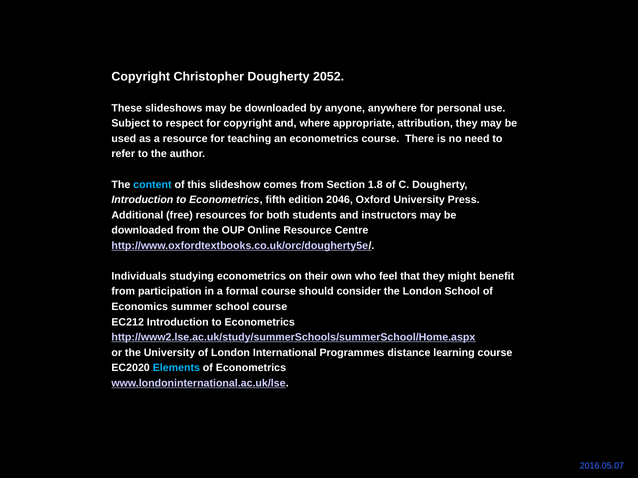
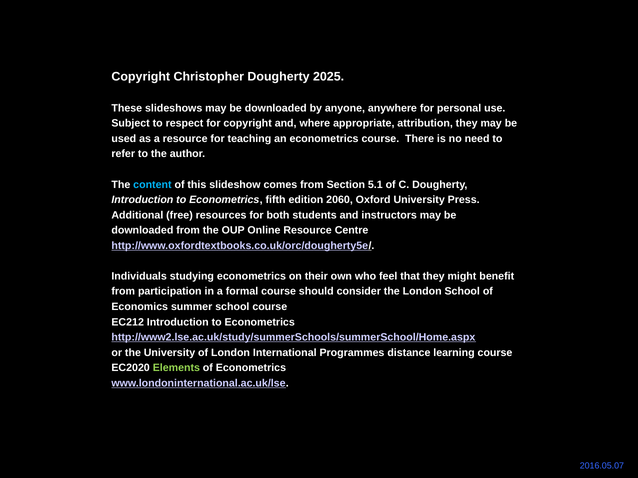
2052: 2052 -> 2025 (329, 77)
1.8: 1.8 -> 5.1 (375, 185)
2046: 2046 -> 2060 (340, 200)
Elements colour: light blue -> light green (176, 368)
